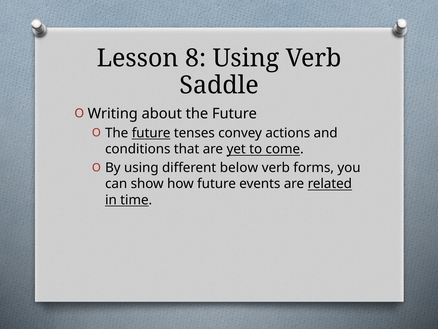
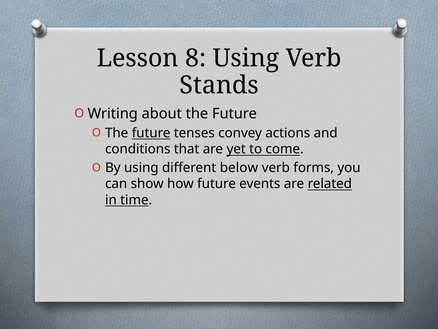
Saddle: Saddle -> Stands (219, 85)
